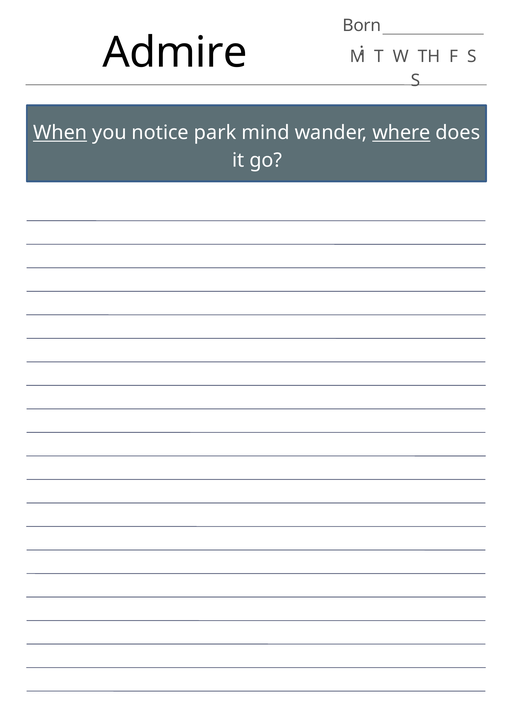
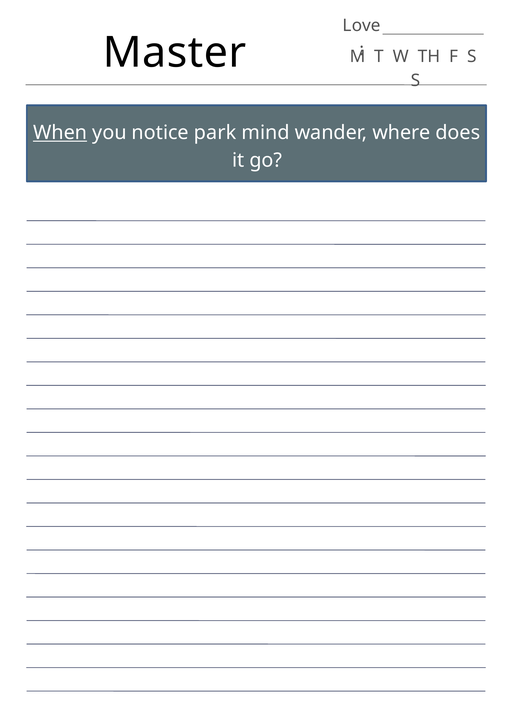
Born: Born -> Love (362, 25)
Admire: Admire -> Master (175, 53)
where underline: present -> none (401, 133)
